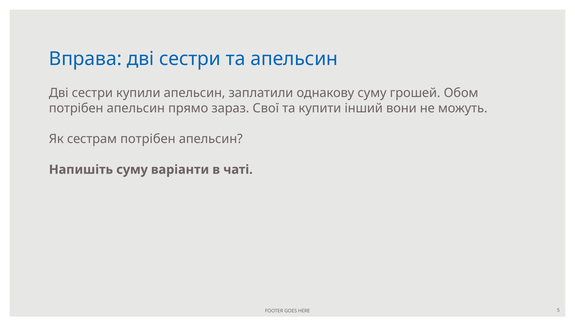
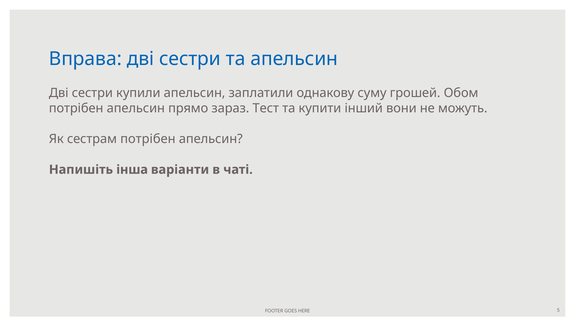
Свої: Свої -> Тест (266, 108)
Напишіть суму: суму -> інша (132, 170)
